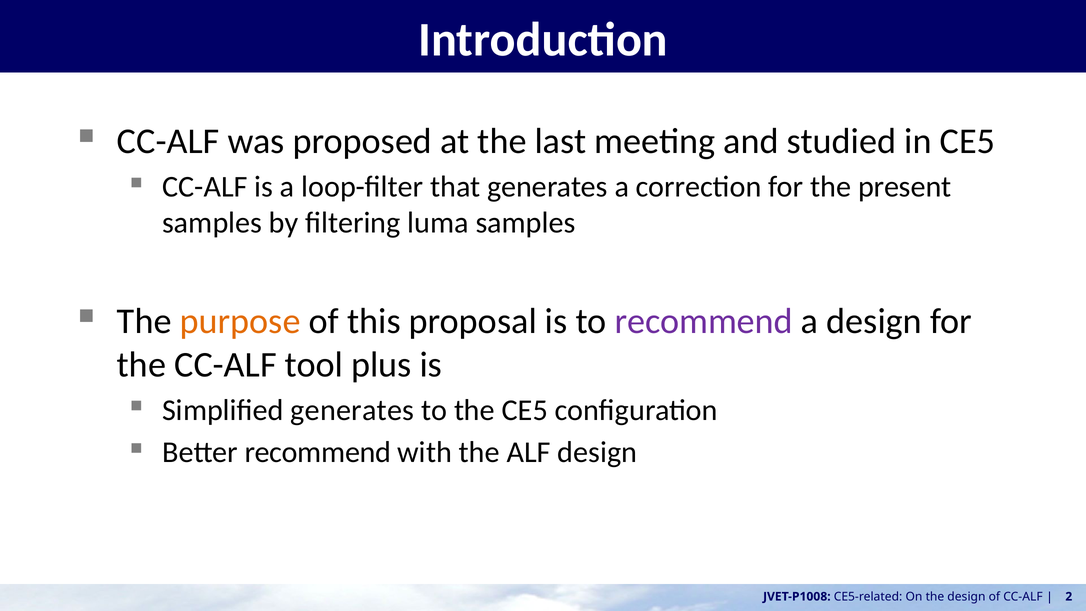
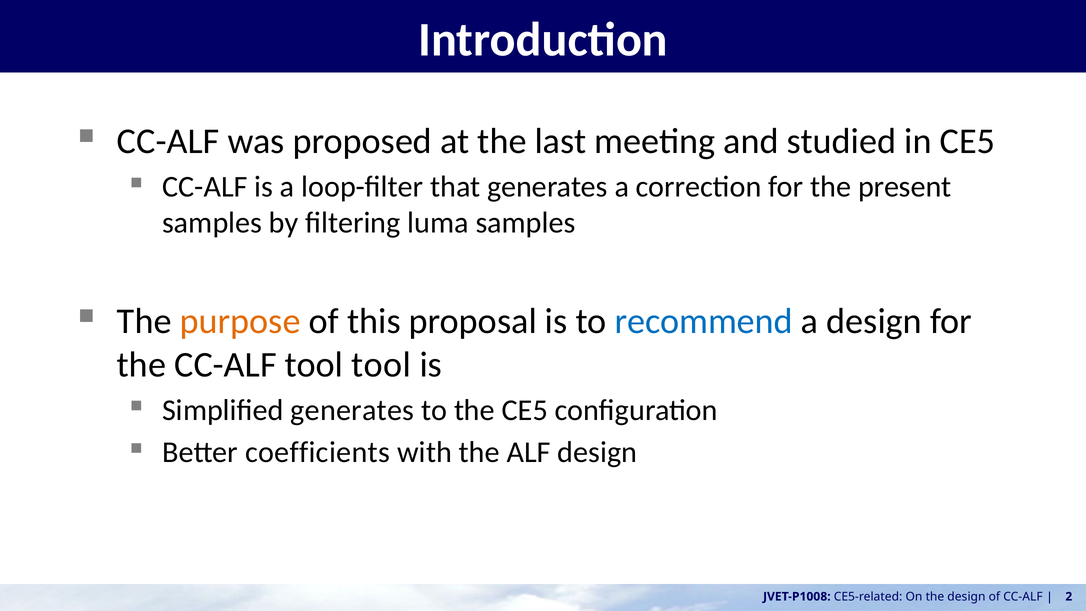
recommend colour: purple -> blue (704, 321)
tool plus: plus -> tool (381, 365)
Better recommend: recommend -> coefficients (318, 452)
